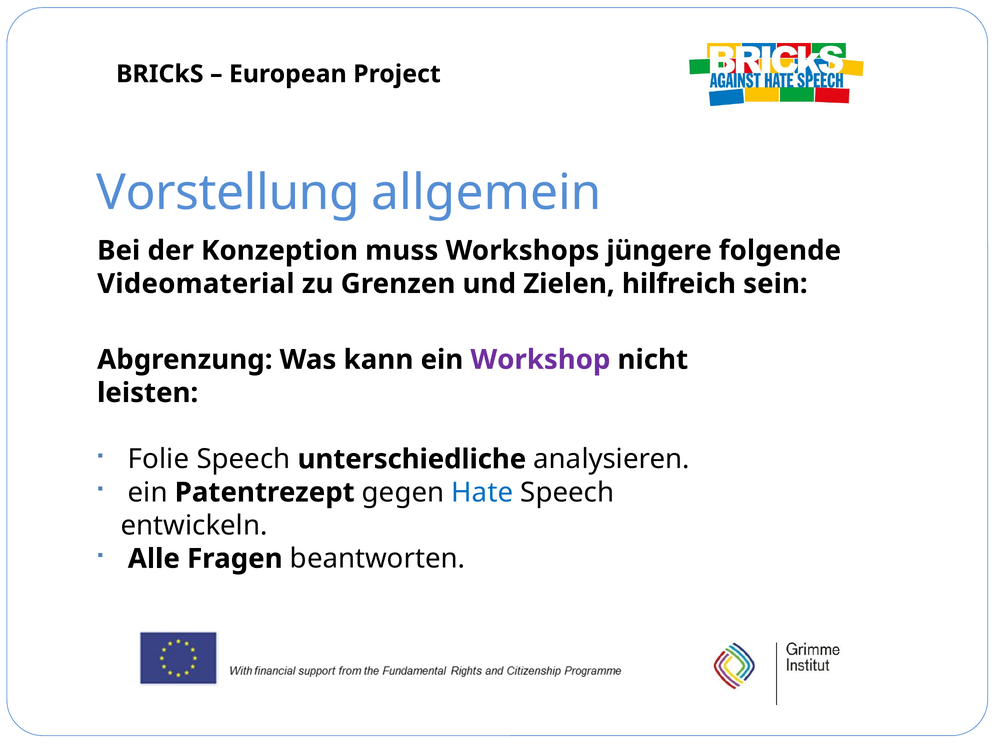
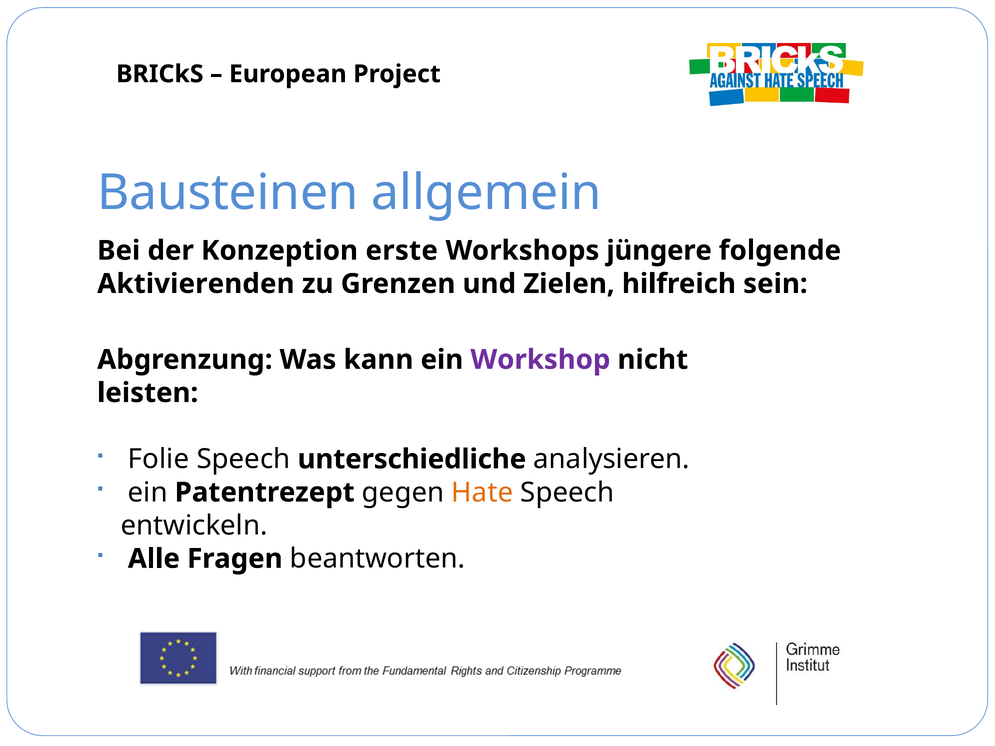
Vorstellung: Vorstellung -> Bausteinen (228, 193)
muss: muss -> erste (402, 251)
Videomaterial: Videomaterial -> Aktivierenden (196, 284)
Hate colour: blue -> orange (482, 493)
